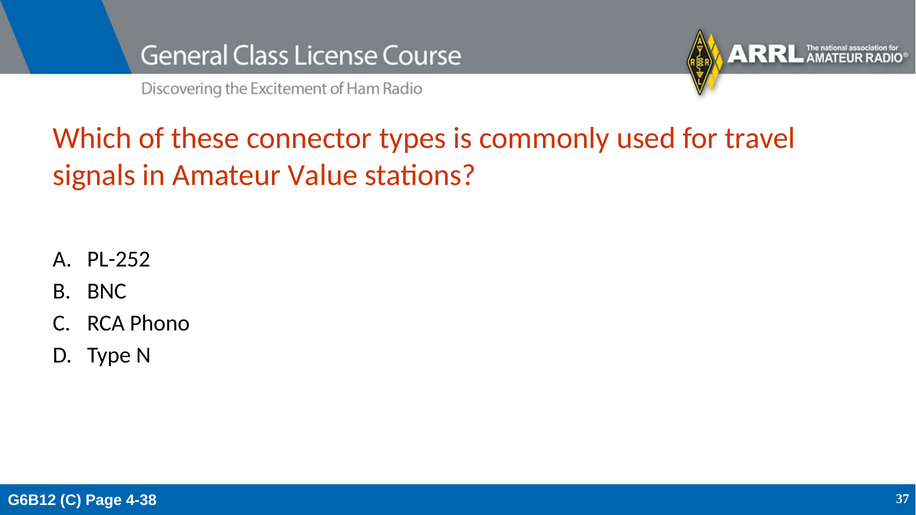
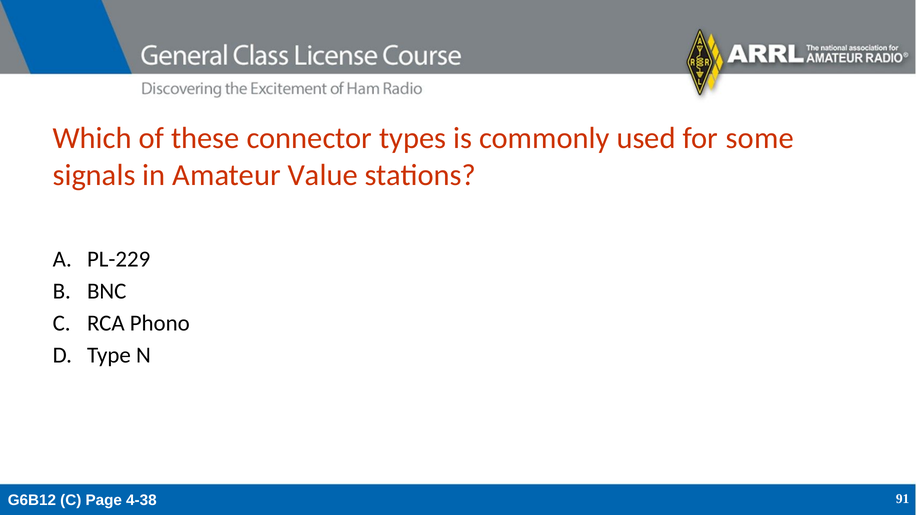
travel: travel -> some (760, 138)
PL-252: PL-252 -> PL-229 (119, 259)
37: 37 -> 91 (903, 499)
